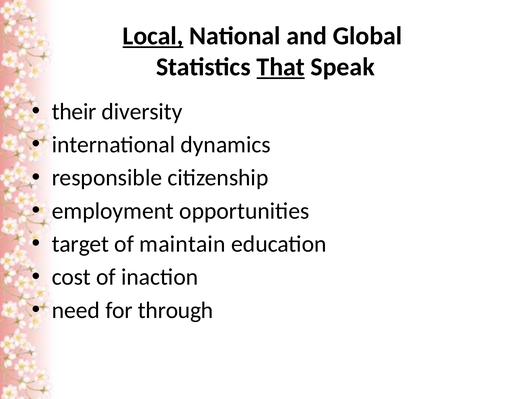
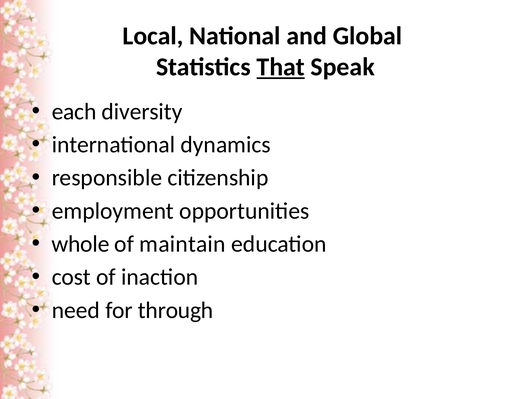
Local underline: present -> none (153, 36)
their: their -> each (74, 111)
target: target -> whole (80, 244)
